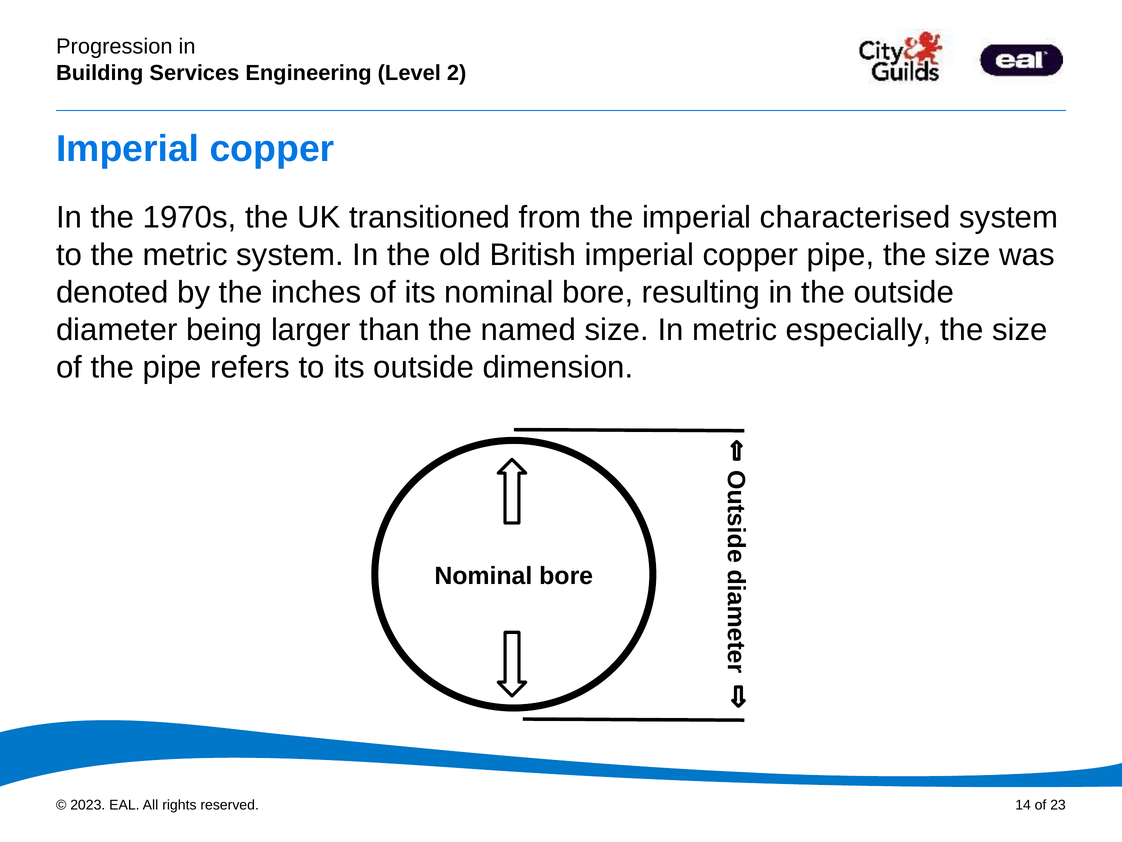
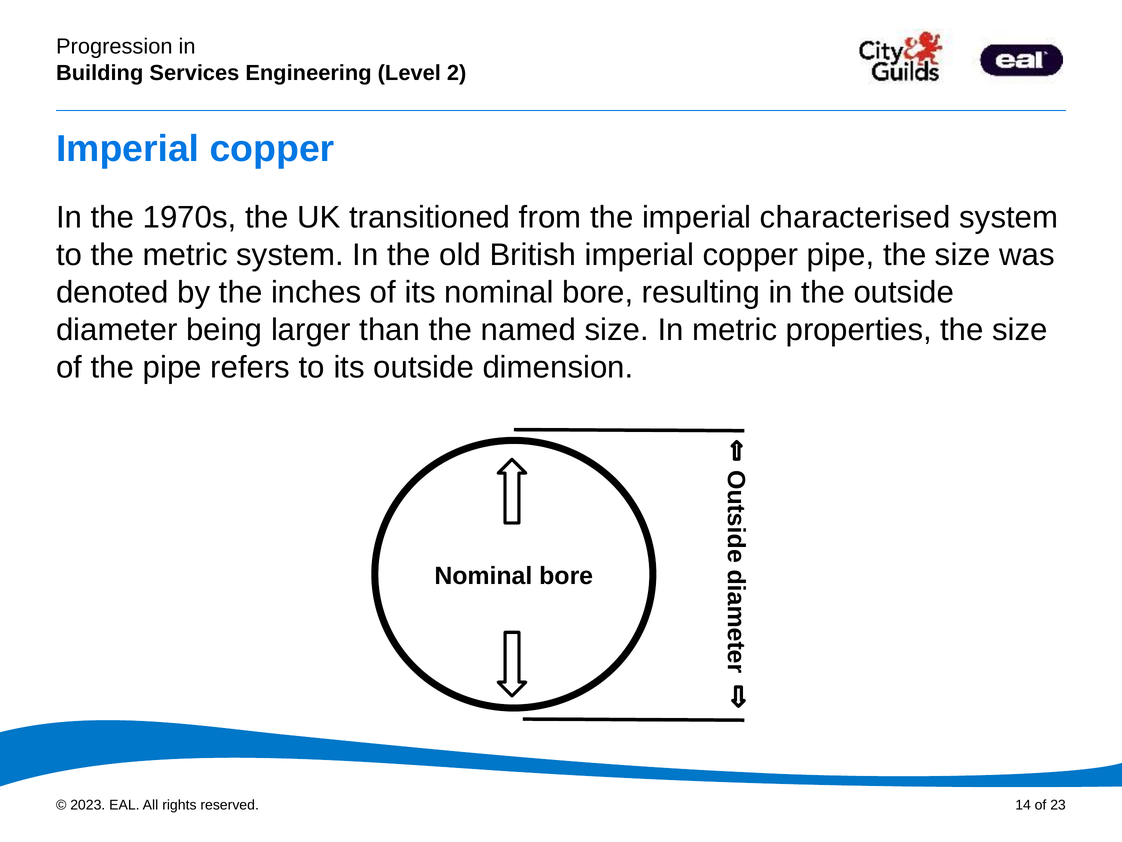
especially: especially -> properties (859, 330)
